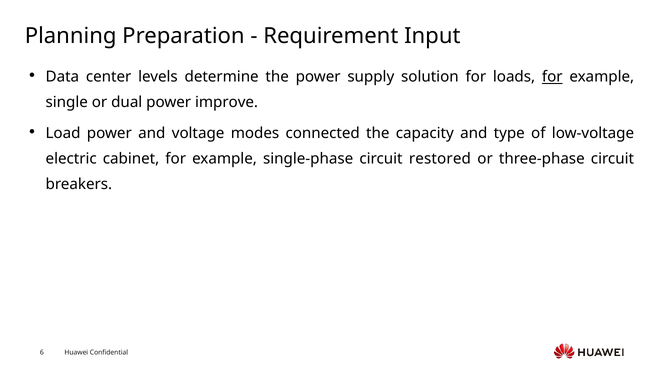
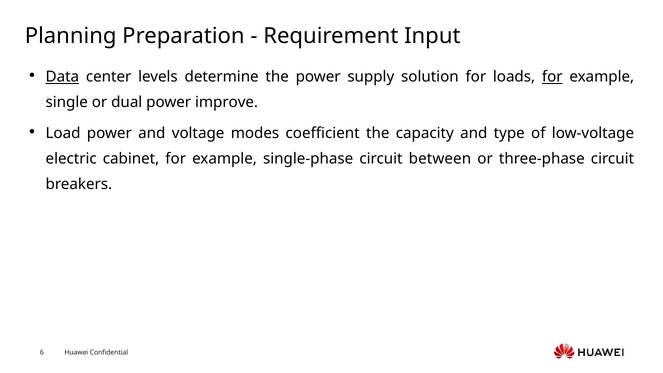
Data underline: none -> present (62, 77)
connected: connected -> coefficient (323, 133)
restored: restored -> between (440, 159)
